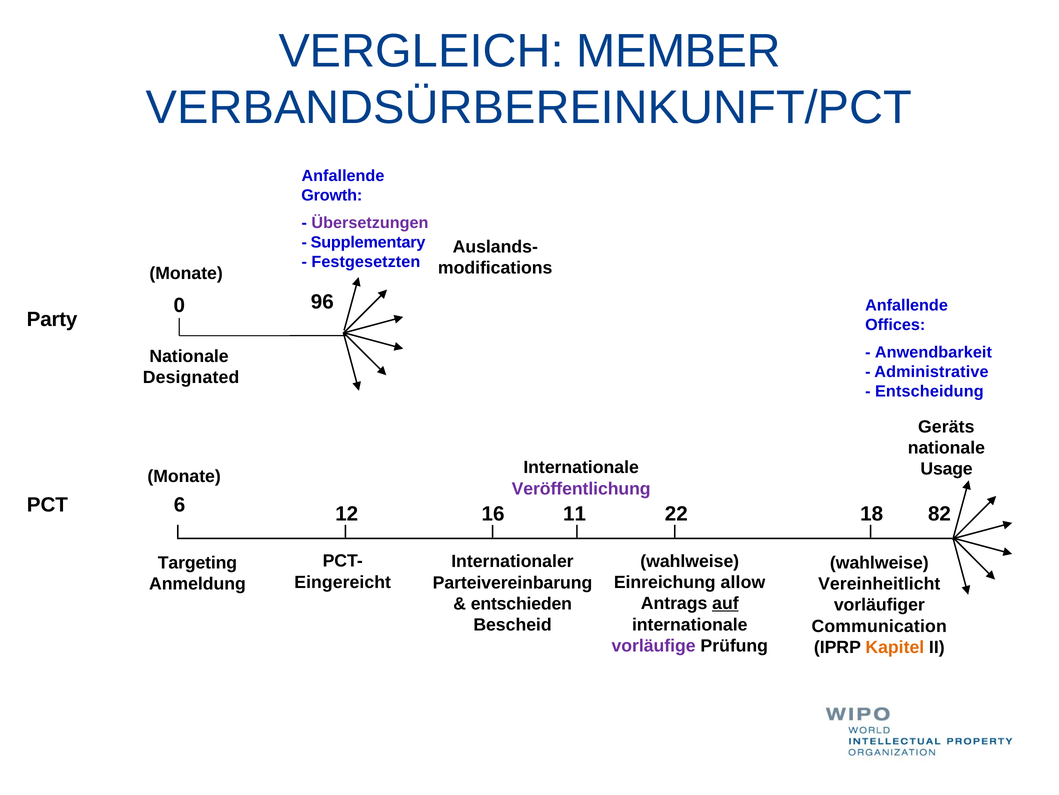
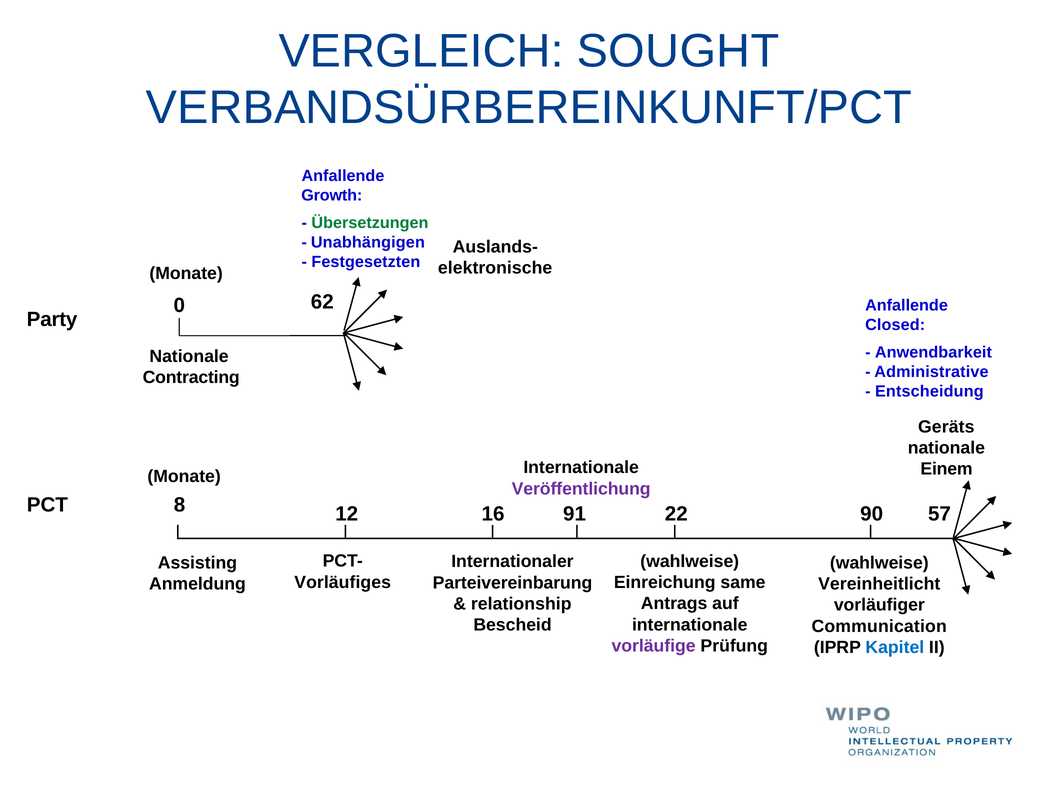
MEMBER: MEMBER -> SOUGHT (678, 51)
Übersetzungen colour: purple -> green (370, 223)
Supplementary: Supplementary -> Unabhängigen (368, 242)
modifications: modifications -> elektronische (495, 268)
96: 96 -> 62 (322, 302)
Offices: Offices -> Closed (895, 324)
Designated: Designated -> Contracting (191, 377)
Usage: Usage -> Einem (947, 469)
6: 6 -> 8 (180, 505)
11: 11 -> 91 (575, 513)
18: 18 -> 90 (872, 513)
82: 82 -> 57 (939, 513)
Targeting: Targeting -> Assisting (197, 562)
Eingereicht: Eingereicht -> Vorläufiges (343, 582)
allow: allow -> same (743, 582)
auf underline: present -> none (725, 603)
entschieden: entschieden -> relationship (521, 603)
Kapitel colour: orange -> blue (895, 647)
